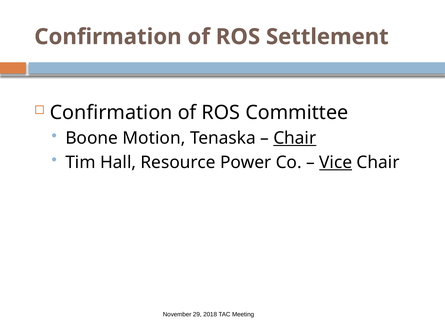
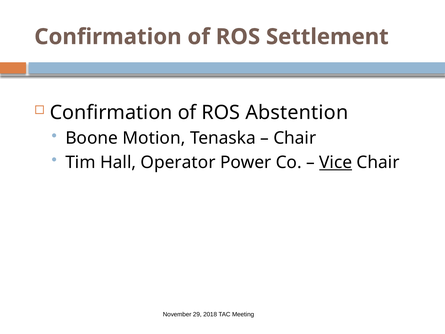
Committee: Committee -> Abstention (297, 113)
Chair underline: present -> none (295, 138)
Resource: Resource -> Operator (178, 162)
